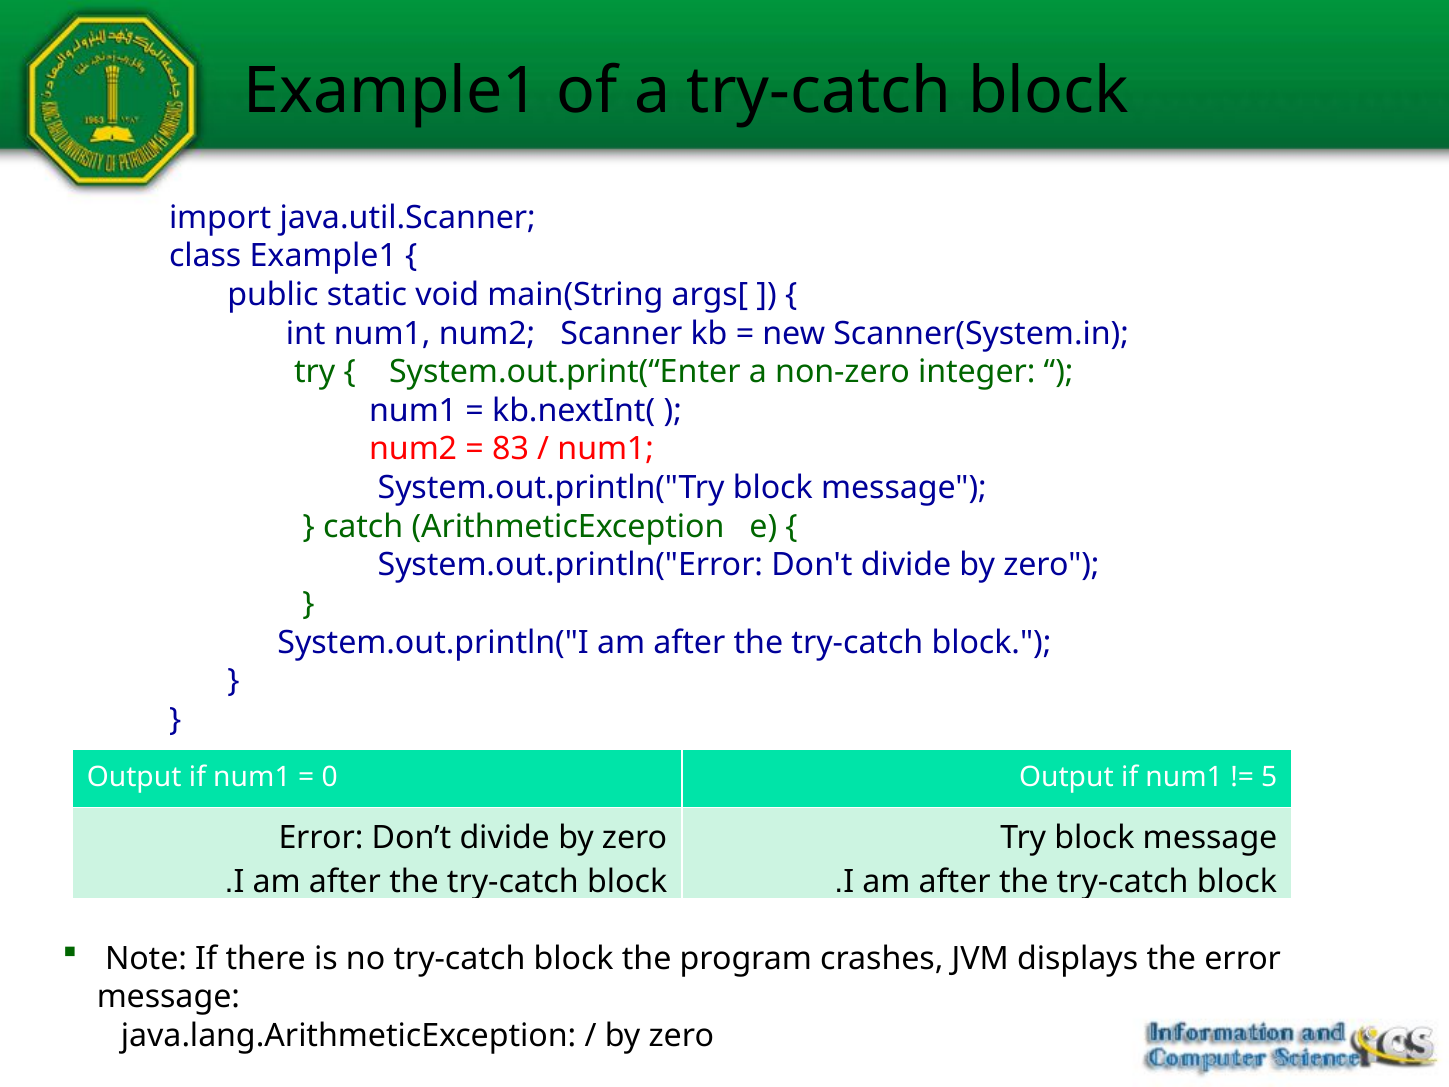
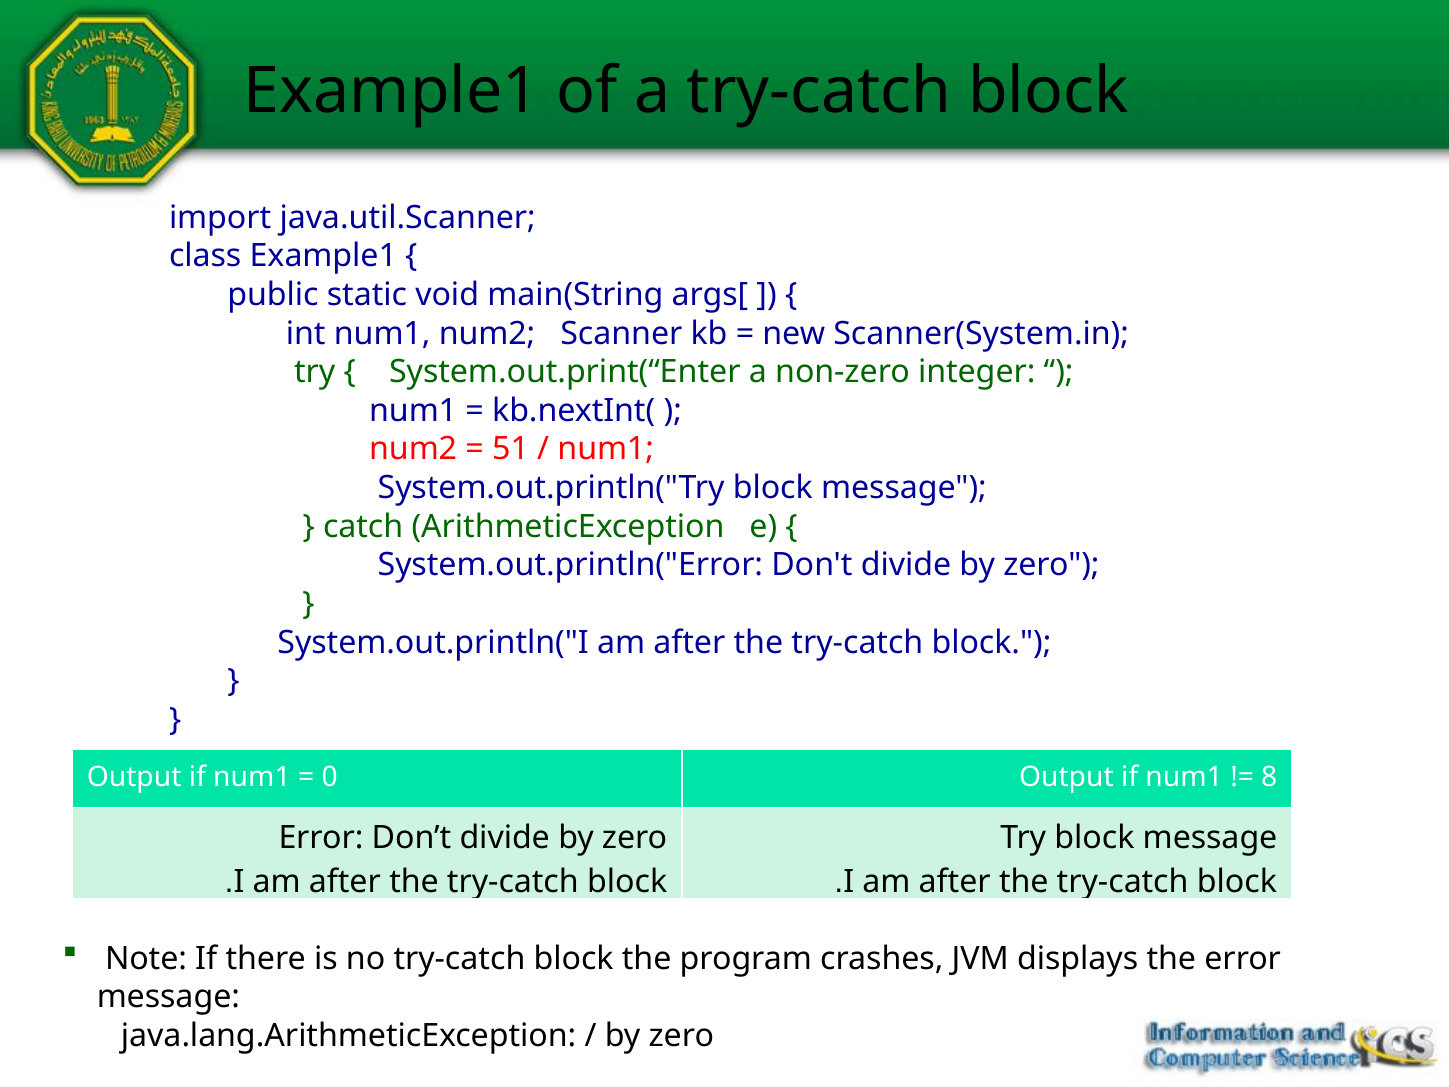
83: 83 -> 51 (511, 449)
5: 5 -> 8 (1269, 777)
